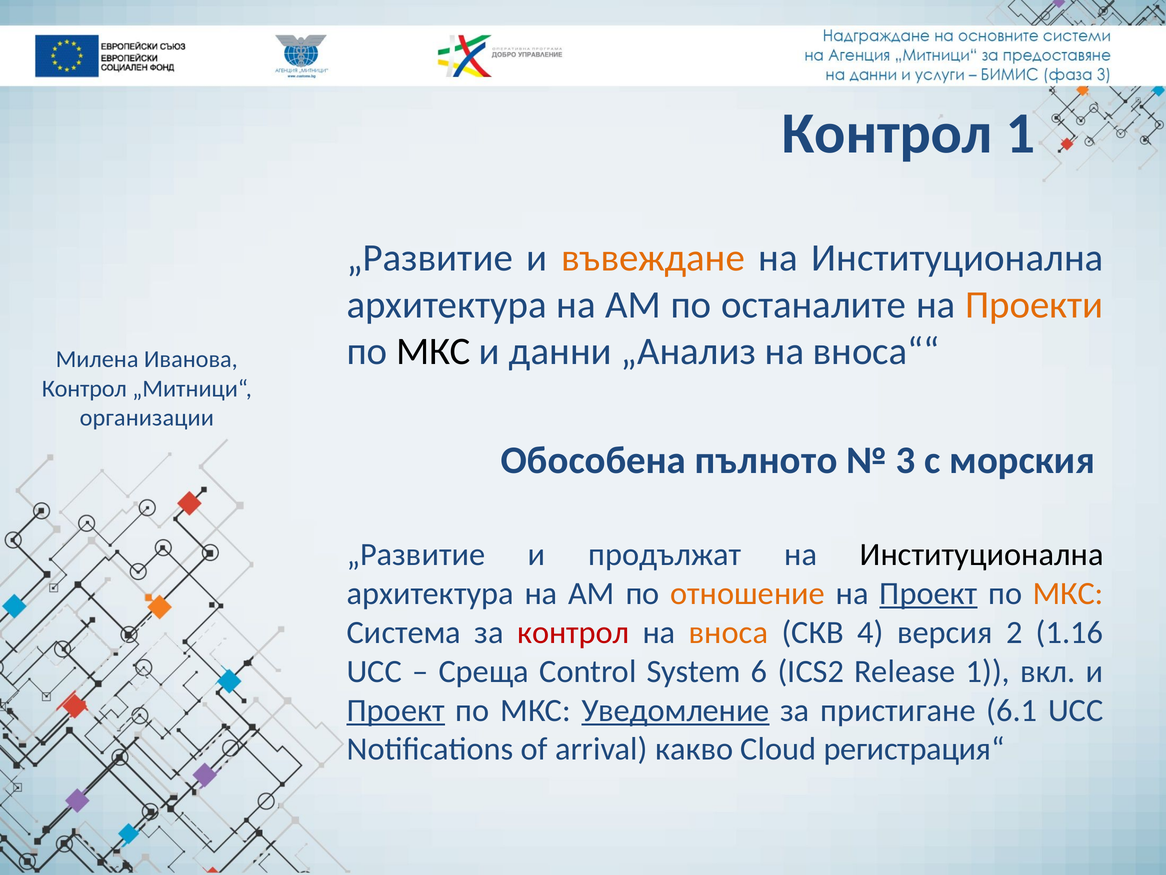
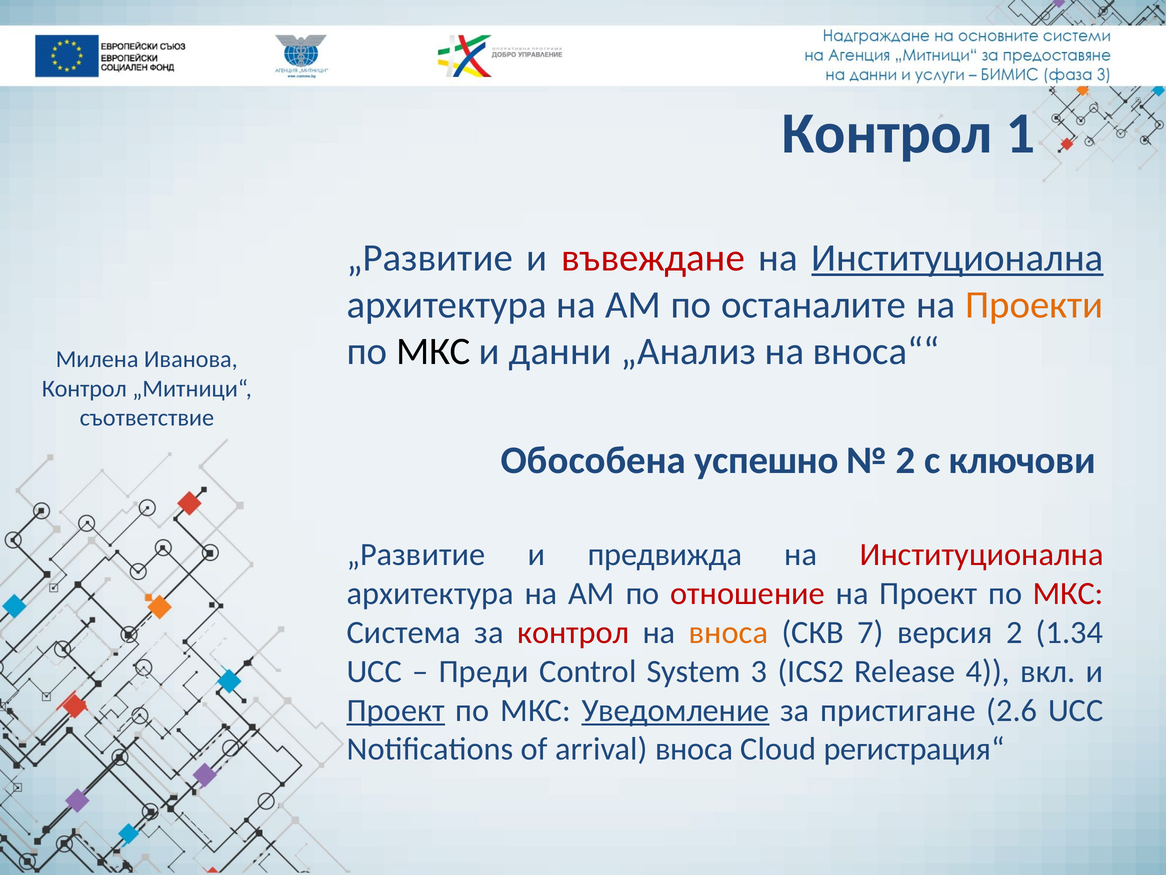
въвеждане colour: orange -> red (653, 258)
Институционална underline: none -> present (957, 258)
организации: организации -> съответствие (147, 418)
пълното: пълното -> успешно (766, 460)
3: 3 -> 2 (906, 460)
морския: морския -> ключови (1022, 460)
продължат: продължат -> предвижда (665, 554)
Институционална colour: black -> red (982, 554)
отношение colour: orange -> red (748, 593)
Проект underline: present -> none (928, 593)
МКС colour: orange -> red (1068, 593)
4: 4 -> 7 (871, 632)
1.16: 1.16 -> 1.34 (1070, 632)
Среща: Среща -> Преди (484, 671)
6: 6 -> 3 (759, 671)
Release 1: 1 -> 4 (988, 671)
6.1: 6.1 -> 2.6 (1012, 710)
arrival какво: какво -> вноса (694, 749)
